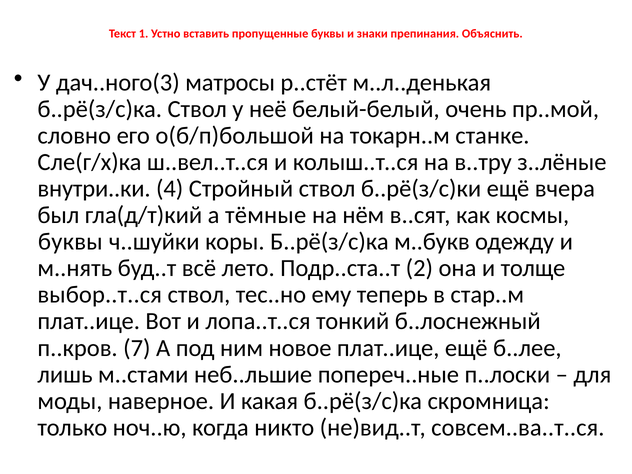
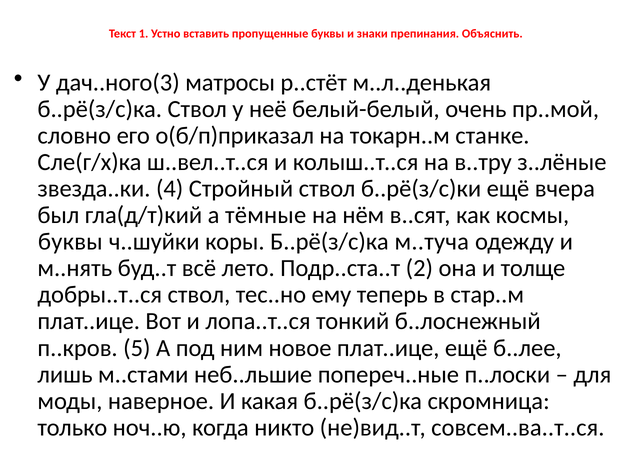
о(б/п)большой: о(б/п)большой -> о(б/п)приказал (235, 136)
внутри..ки: внутри..ки -> звезда..ки (94, 189)
м..букв: м..букв -> м..туча (432, 242)
выбор..т..ся: выбор..т..ся -> добры..т..ся (100, 295)
7: 7 -> 5 (137, 348)
